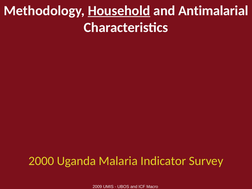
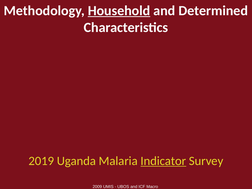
Antimalarial: Antimalarial -> Determined (213, 11)
2000: 2000 -> 2019 (41, 161)
Indicator underline: none -> present (163, 161)
